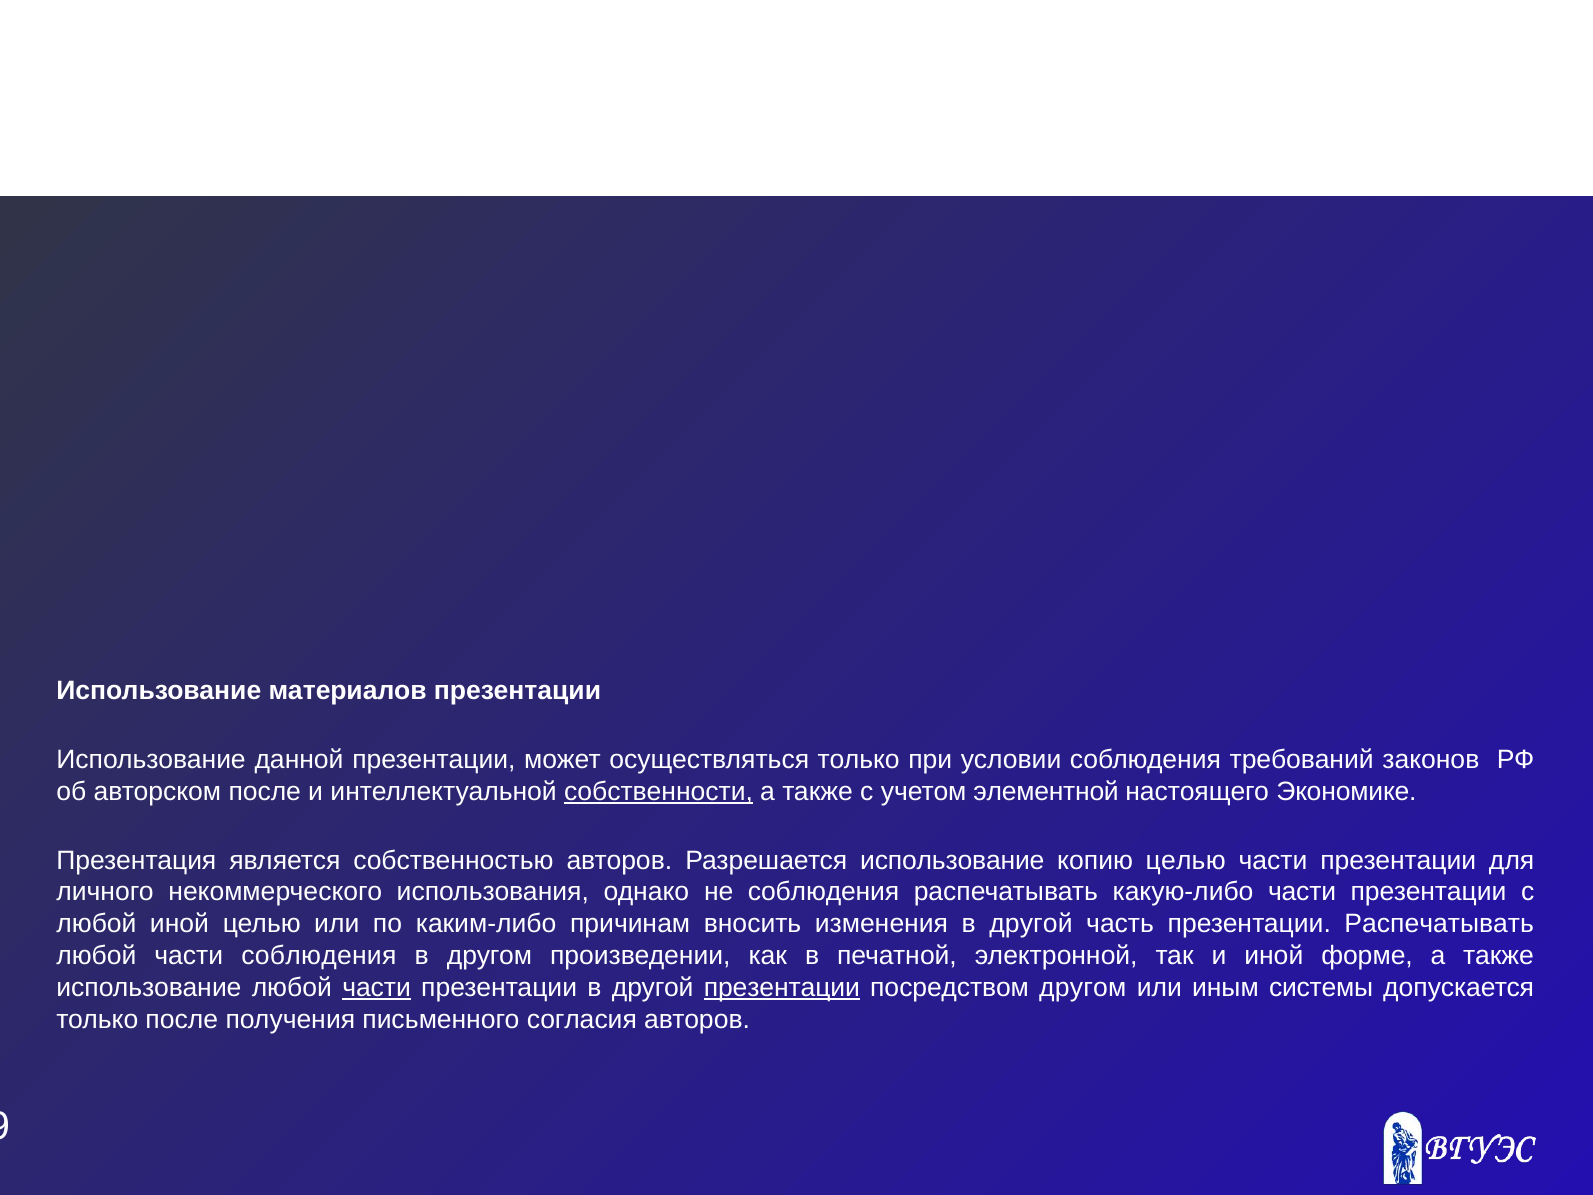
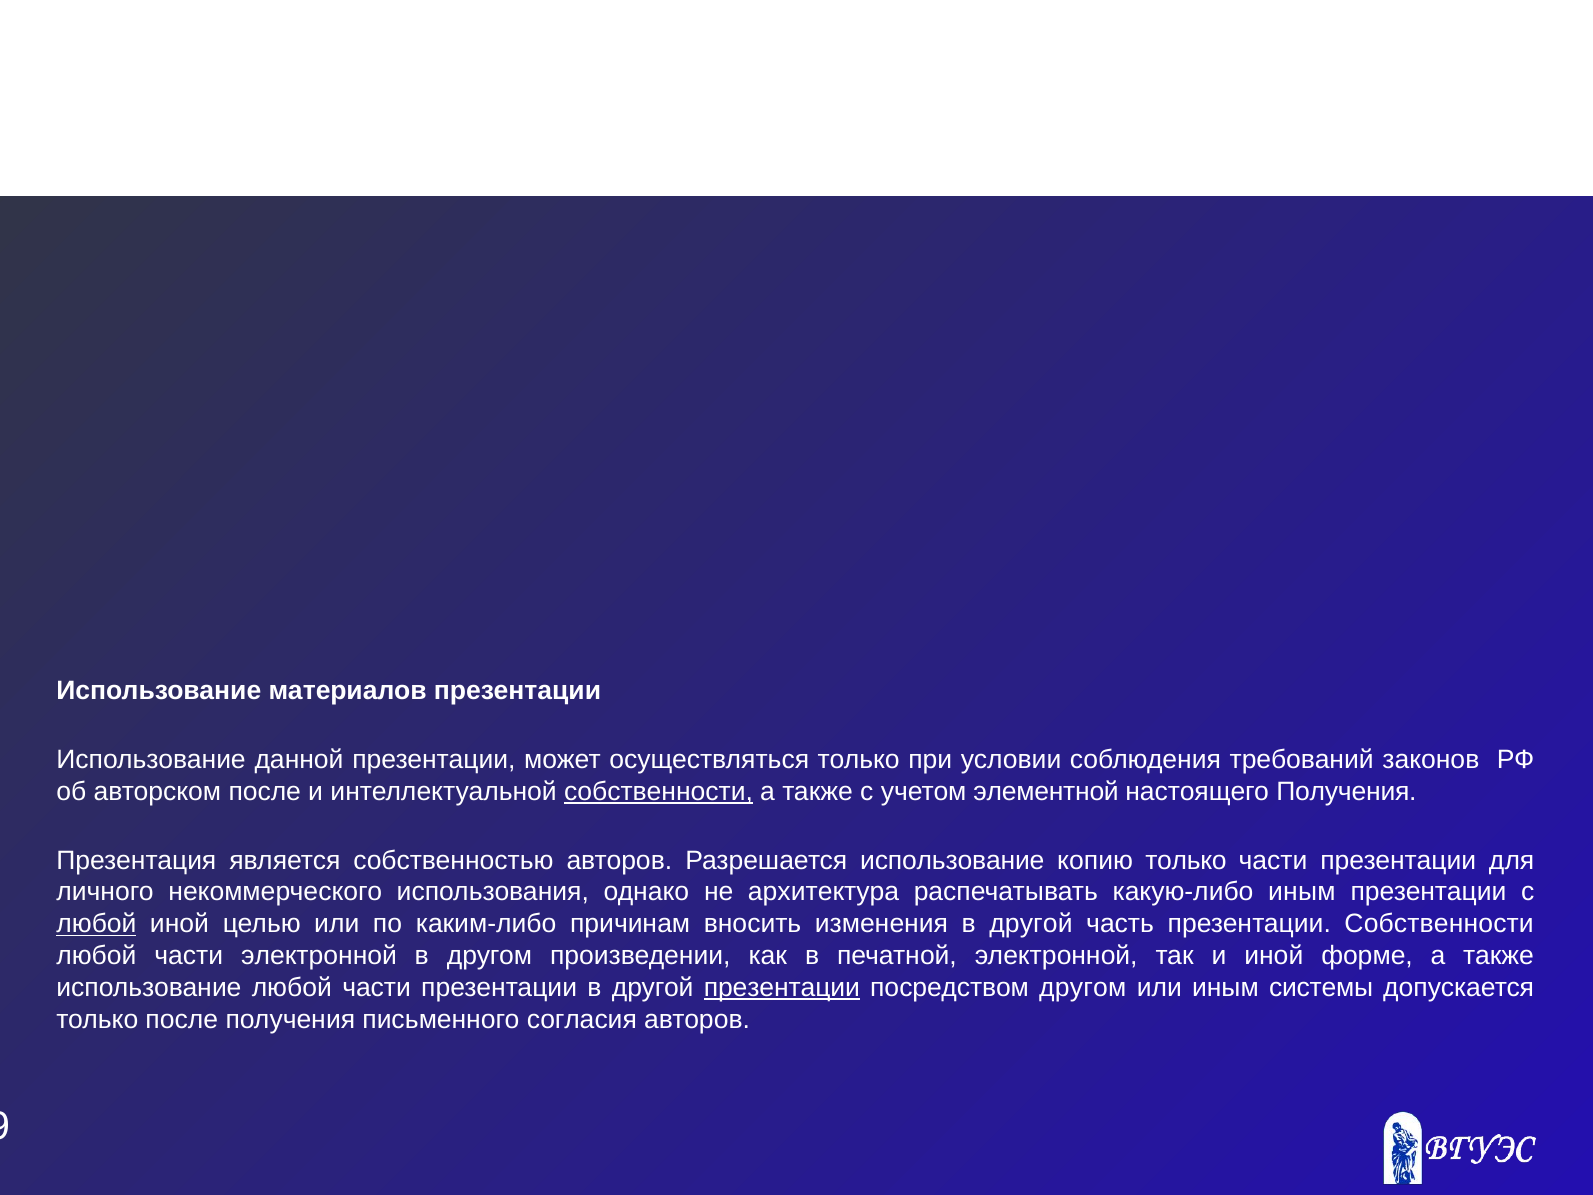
настоящего Экономике: Экономике -> Получения (1346, 791)
копию целью: целью -> только (1186, 860)
не соблюдения: соблюдения -> архитектура (824, 892)
какую-либо части: части -> иным (1302, 892)
любой underline: none -> present (96, 924)
презентации Распечатывать: Распечатывать -> Собственности (1439, 924)
части соблюдения: соблюдения -> электронной (319, 956)
части underline: present -> none (377, 988)
